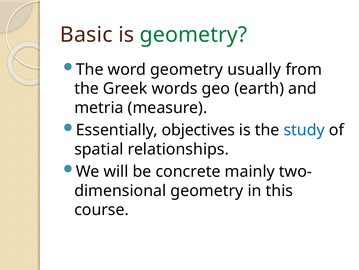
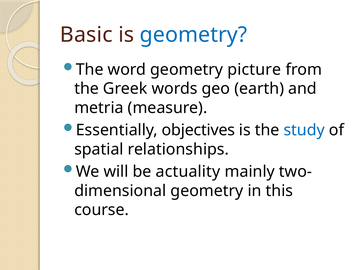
geometry colour: green -> blue (193, 35)
usually: usually -> picture (254, 69)
concrete: concrete -> actuality (188, 171)
